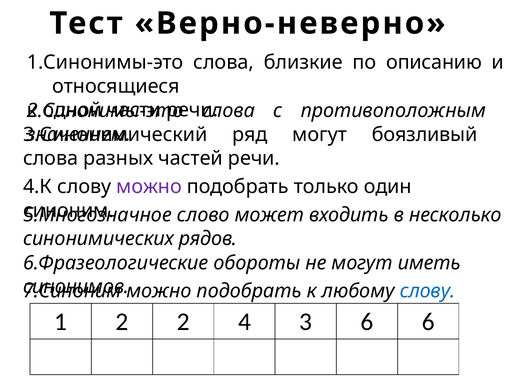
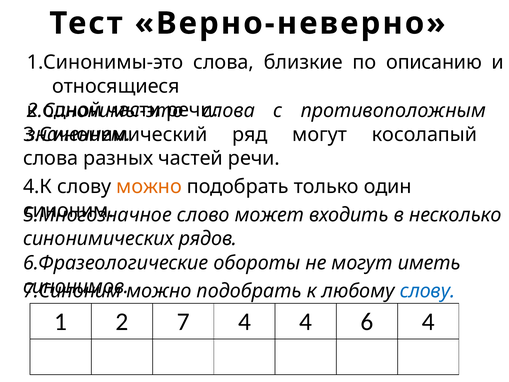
боязливый: боязливый -> косолапый (425, 135)
можно colour: purple -> orange (149, 187)
2 2: 2 -> 7 (183, 322)
4 3: 3 -> 4 (306, 322)
6 6: 6 -> 4 (428, 322)
